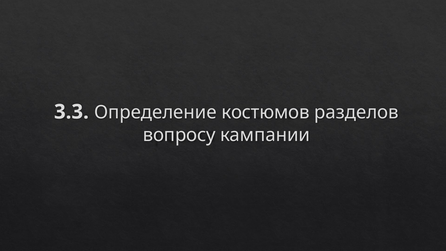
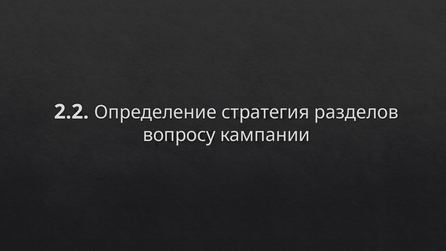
3.3: 3.3 -> 2.2 (71, 112)
костюмов: костюмов -> стратегия (265, 112)
